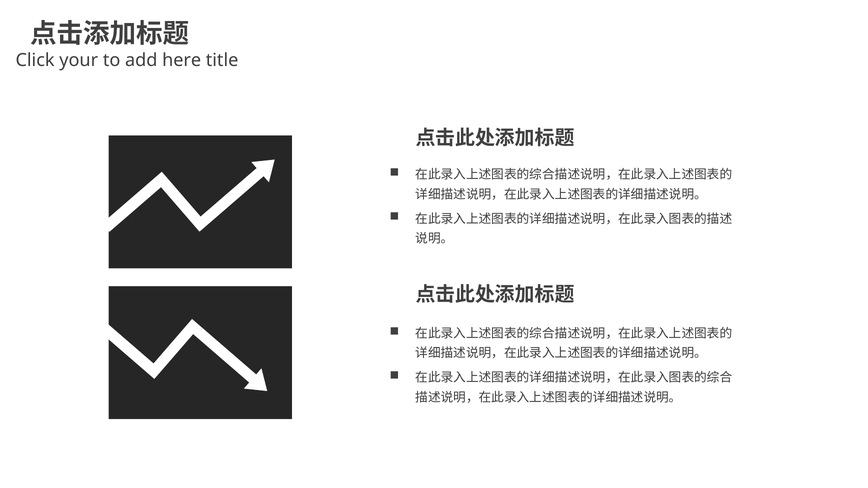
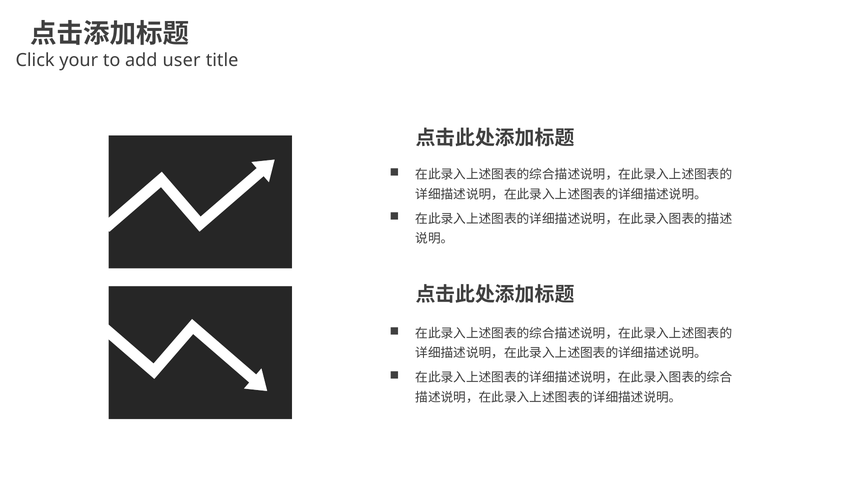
here: here -> user (182, 60)
